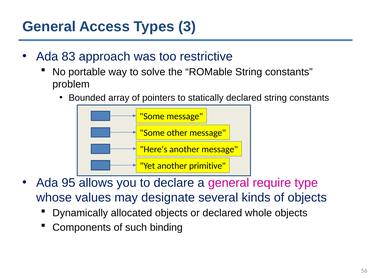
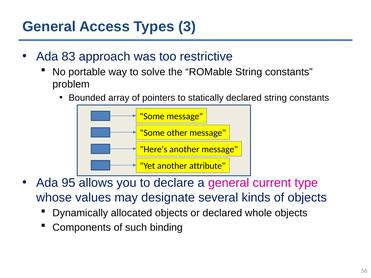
primitive: primitive -> attribute (207, 166)
require: require -> current (272, 183)
